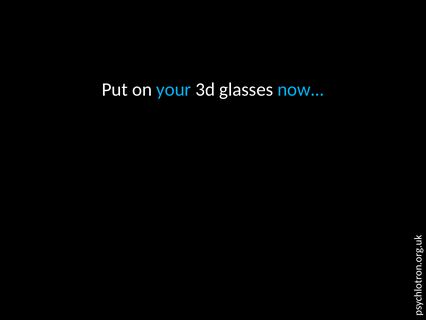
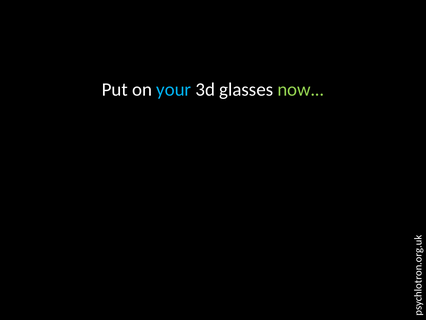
now colour: light blue -> light green (301, 89)
